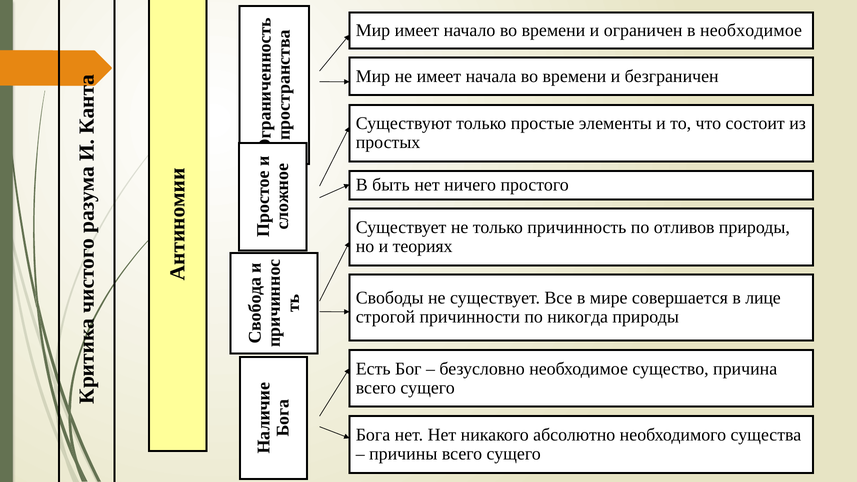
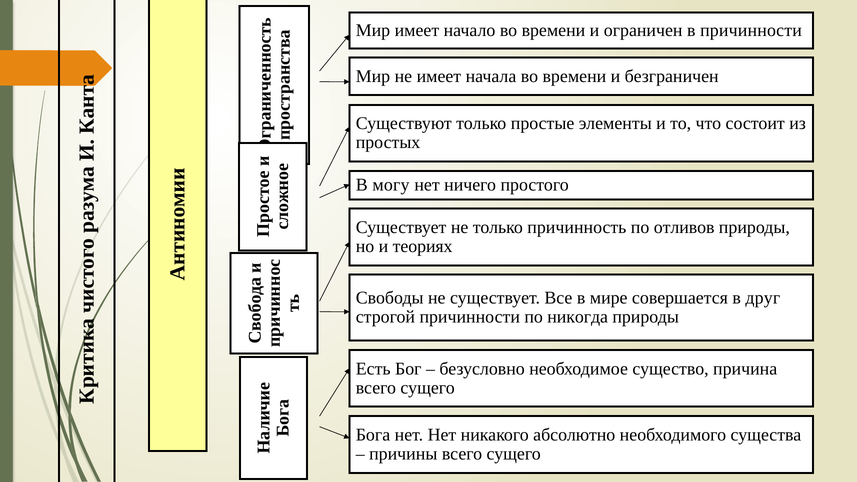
в необходимое: необходимое -> причинности (751, 30)
быть: быть -> могу (391, 185)
лице: лице -> друг (763, 298)
